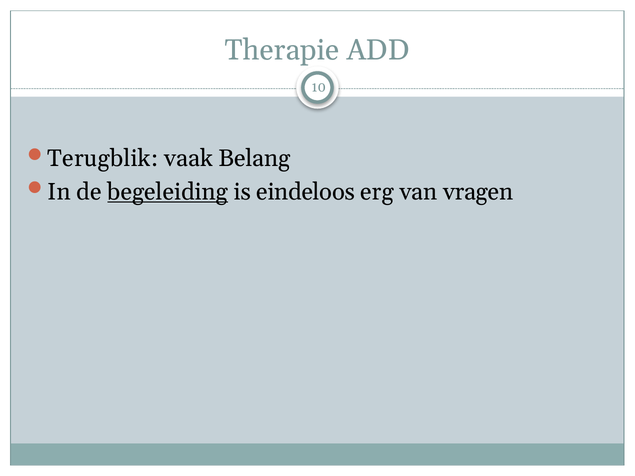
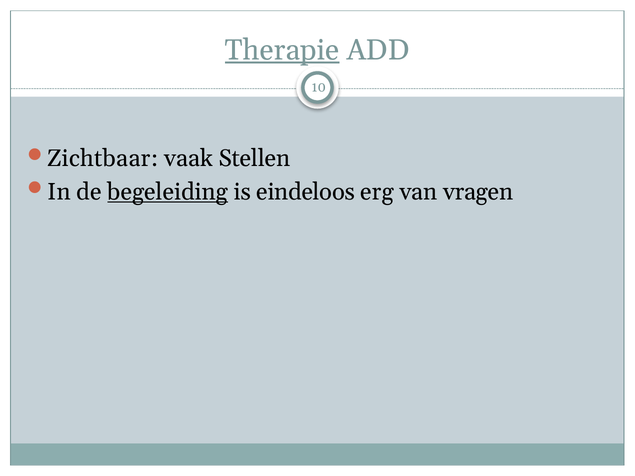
Therapie underline: none -> present (282, 50)
Terugblik: Terugblik -> Zichtbaar (103, 159)
Belang: Belang -> Stellen (254, 159)
